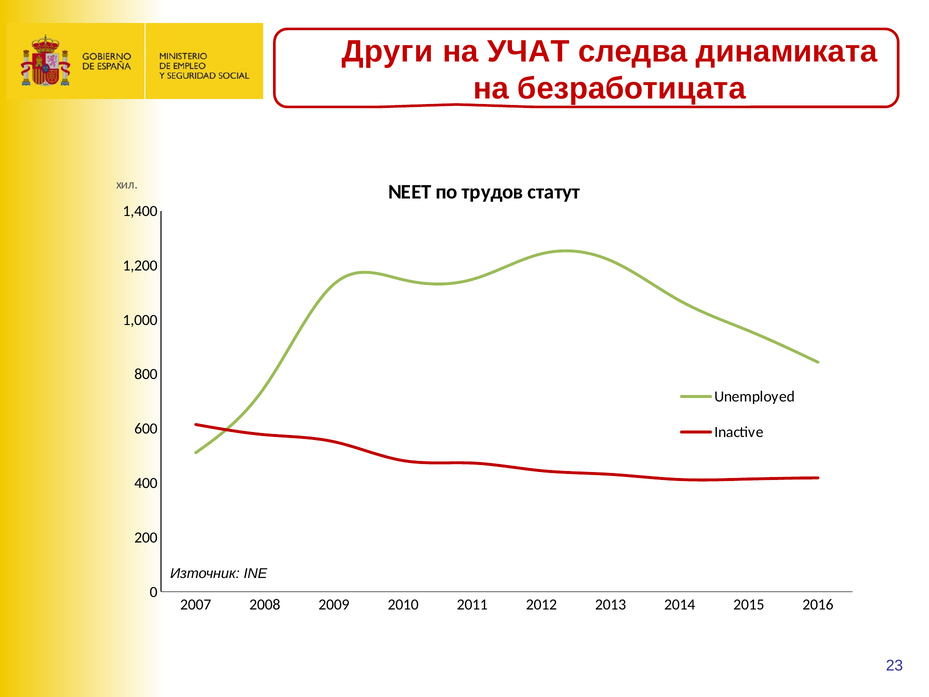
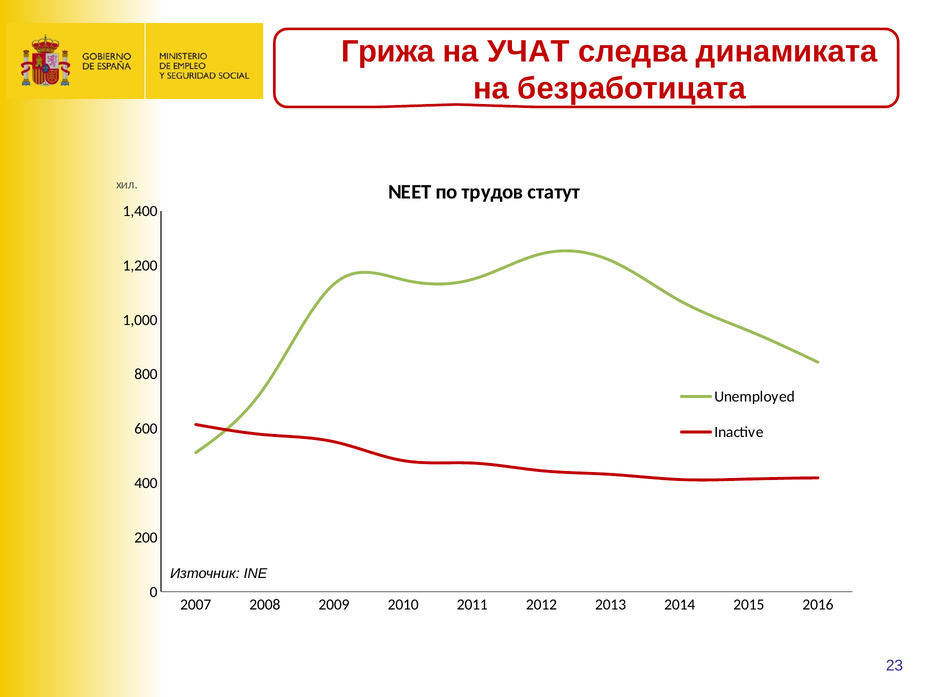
Други: Други -> Грижа (388, 51)
